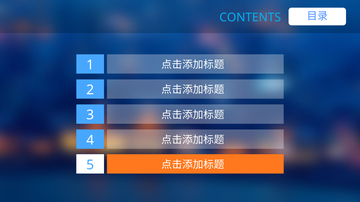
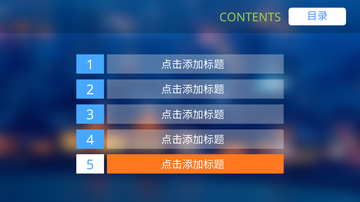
CONTENTS colour: light blue -> light green (250, 18)
